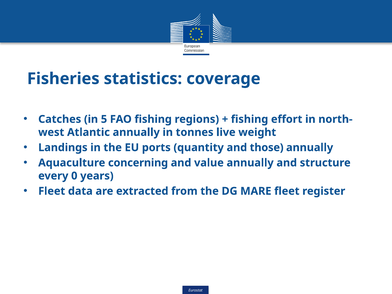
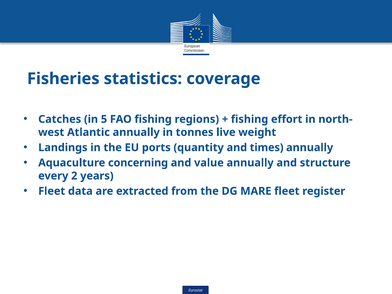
those: those -> times (267, 148)
0: 0 -> 2 (74, 176)
